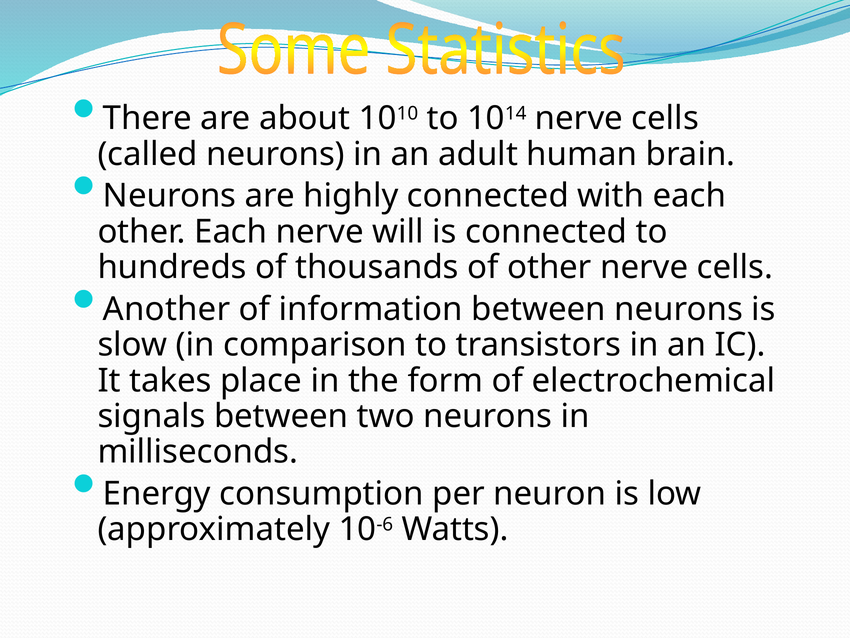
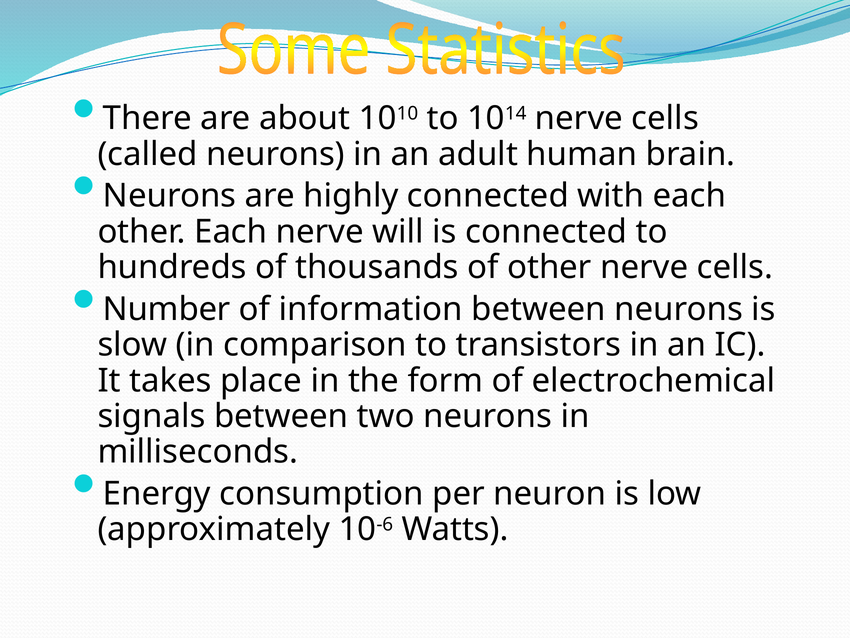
Another: Another -> Number (167, 309)
